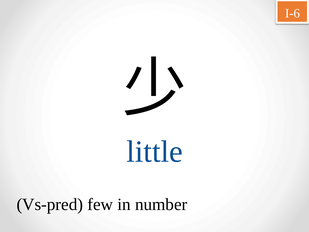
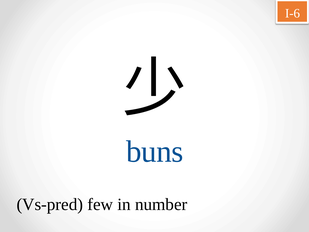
little: little -> buns (155, 151)
